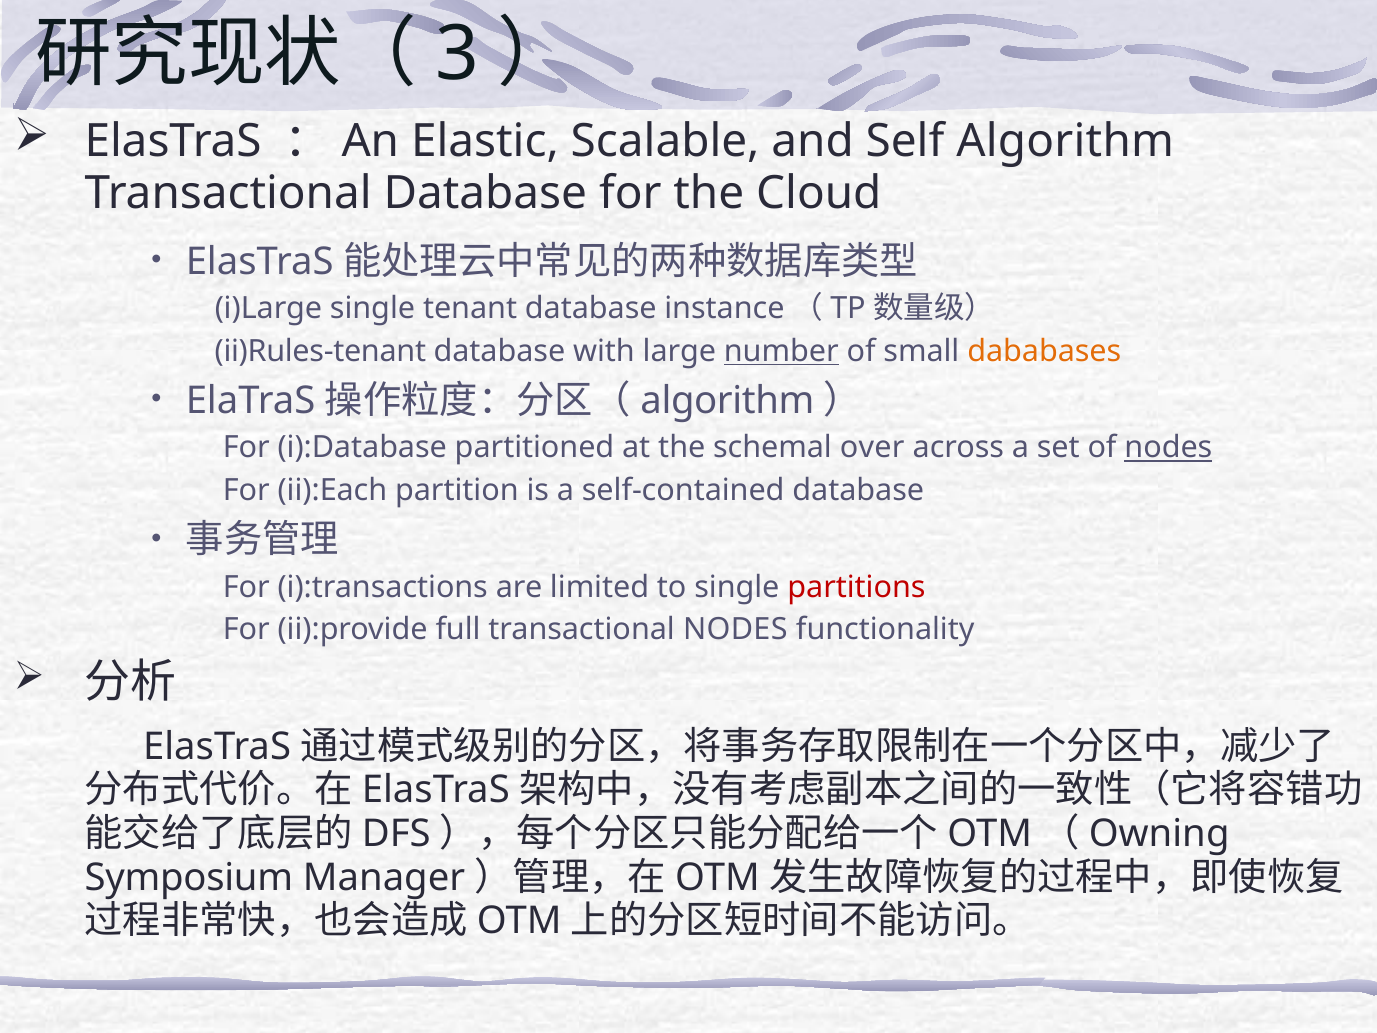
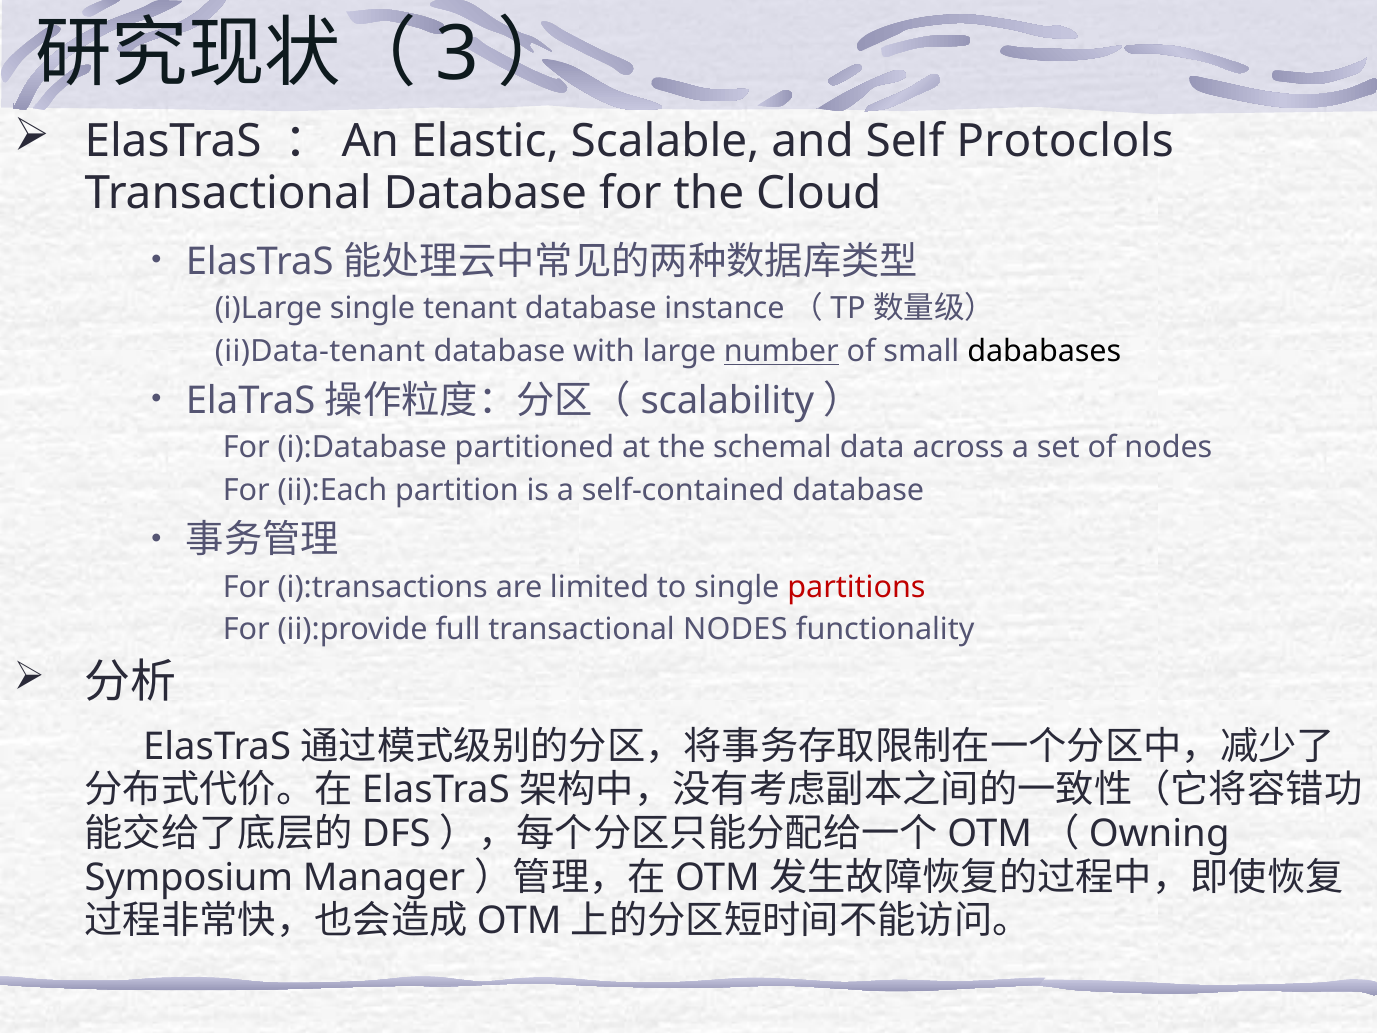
Self Algorithm: Algorithm -> Protoclols (1065, 141)
ii)Rules-tenant: ii)Rules-tenant -> ii)Data-tenant (320, 351)
dababases colour: orange -> black (1044, 351)
algorithm: algorithm -> scalability (727, 401)
over: over -> data (872, 448)
nodes underline: present -> none (1168, 448)
